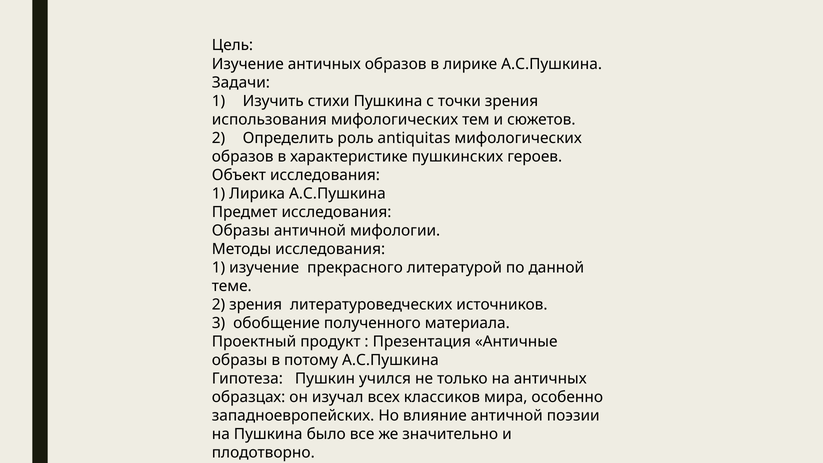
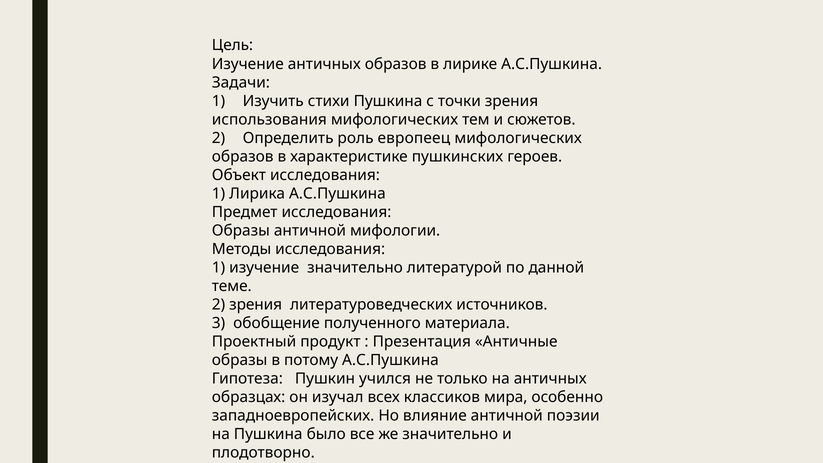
antiquitas: antiquitas -> европеец (414, 138)
изучение прекрасного: прекрасного -> значительно (355, 268)
